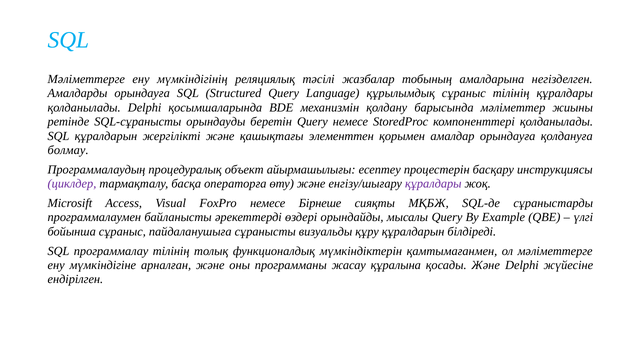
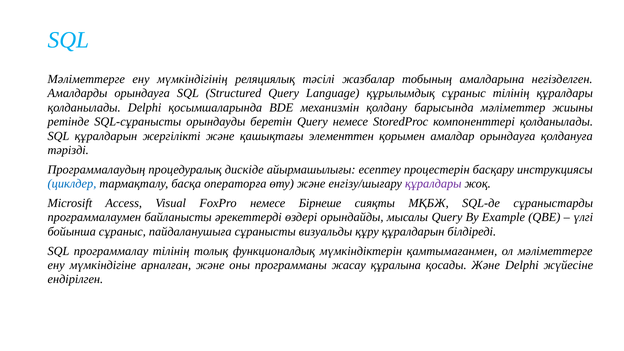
болмау: болмау -> тәрізді (68, 150)
объект: объект -> дискіде (244, 170)
циклдер colour: purple -> blue (72, 184)
